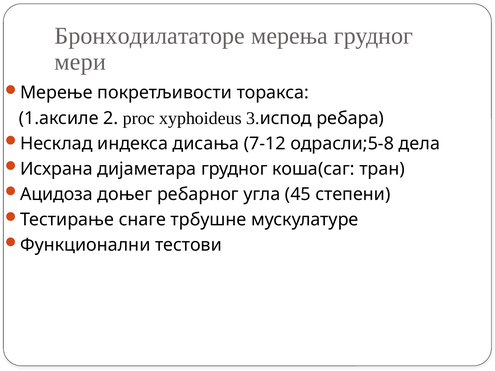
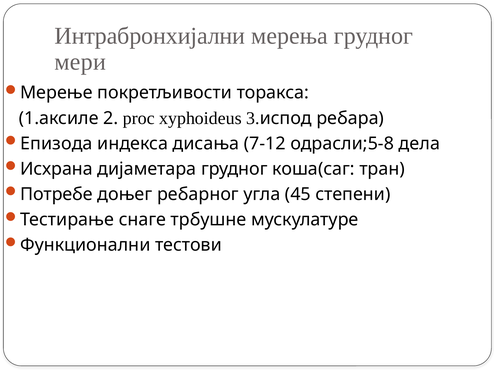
Бронходилататоре: Бронходилататоре -> Интрабронхијални (150, 36)
Несклад: Несклад -> Епизода (56, 144)
Ацидоза: Ацидоза -> Потребе (56, 194)
